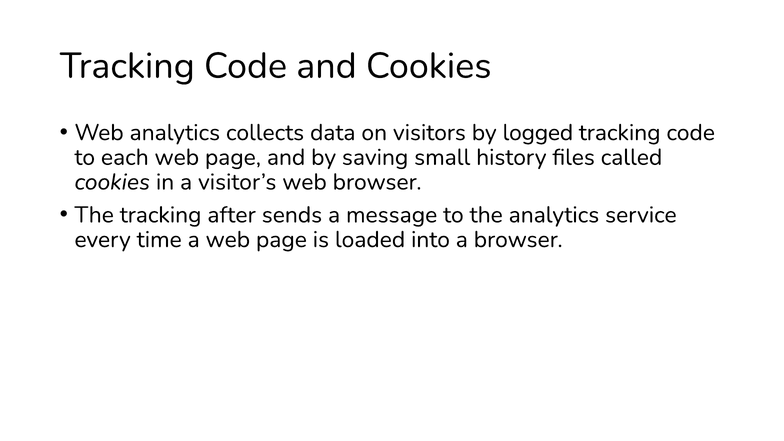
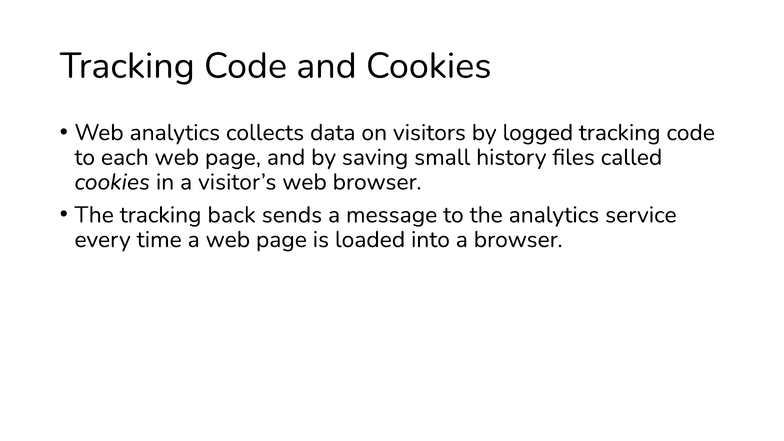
after: after -> back (232, 215)
